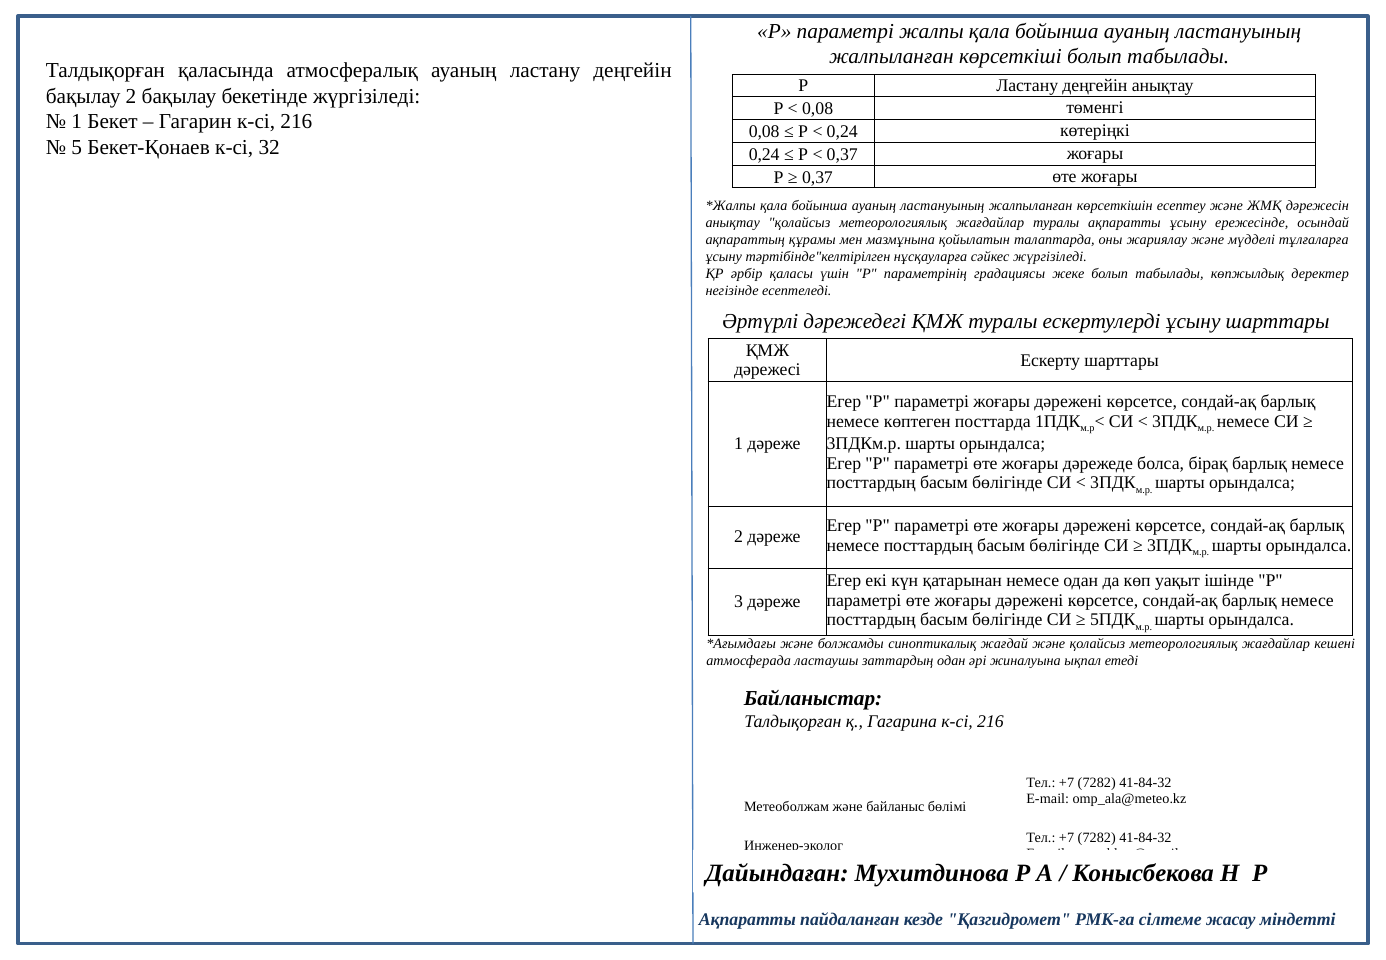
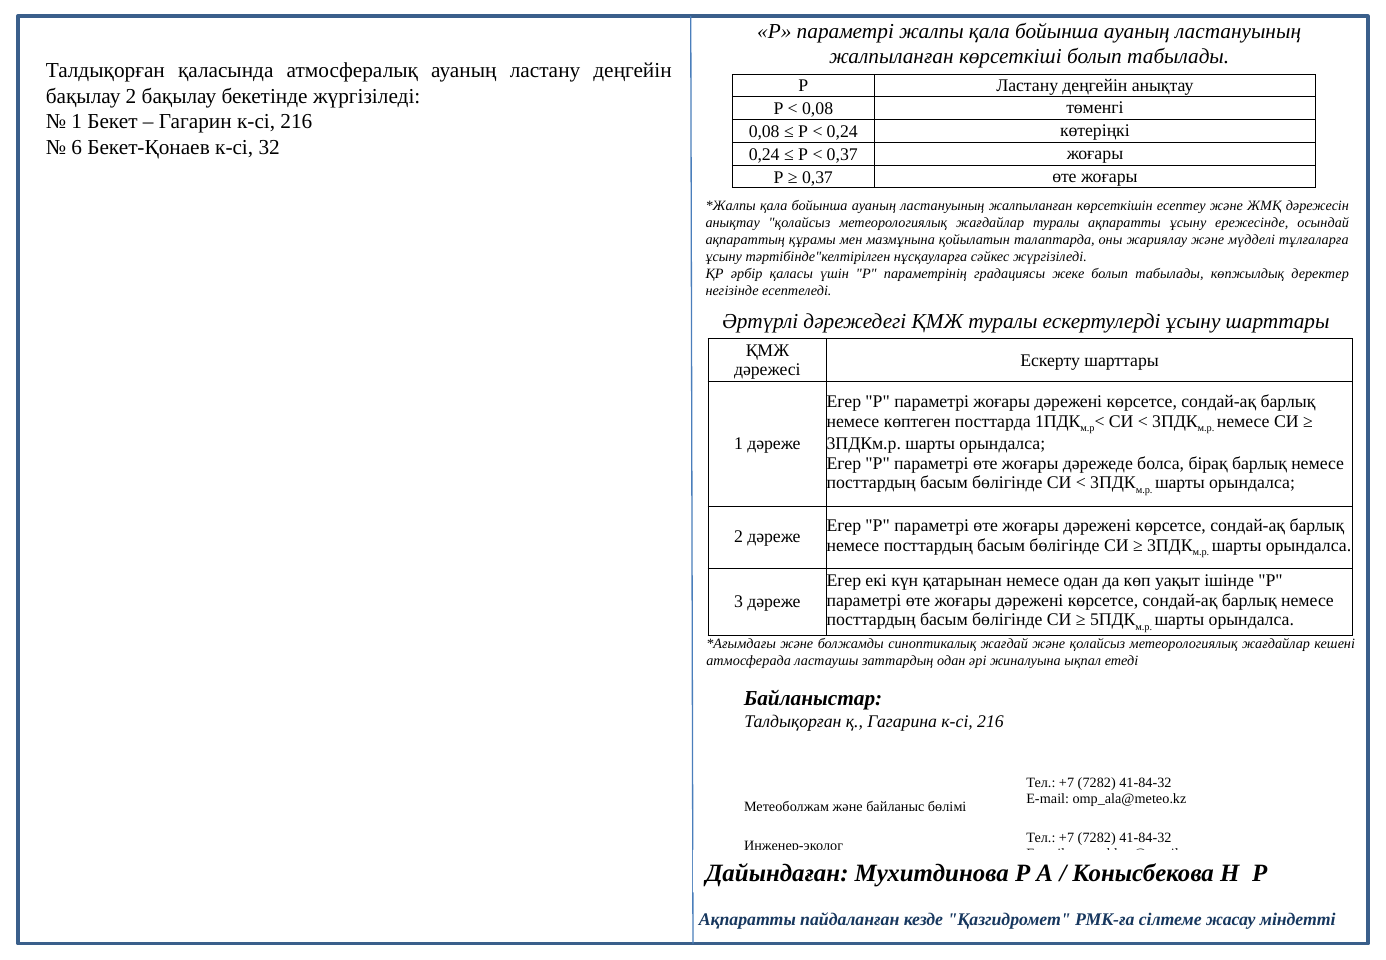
5: 5 -> 6 (77, 147)
